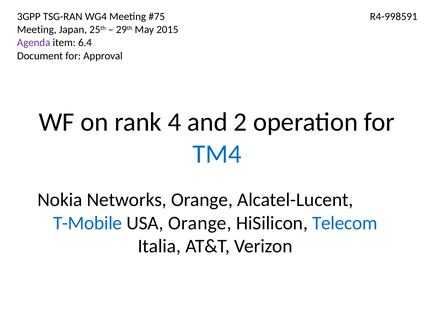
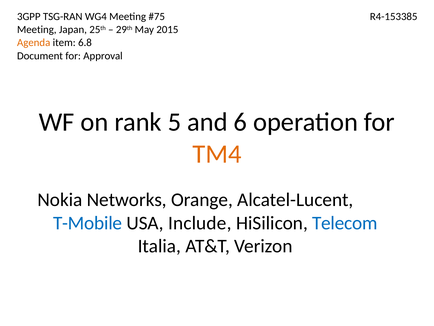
R4-998591: R4-998591 -> R4-153385 (394, 17)
Agenda colour: purple -> orange (34, 43)
6.4: 6.4 -> 6.8 (85, 43)
4: 4 -> 5 (174, 122)
2: 2 -> 6 (240, 122)
TM4 colour: blue -> orange (217, 154)
USA Orange: Orange -> Include (200, 223)
